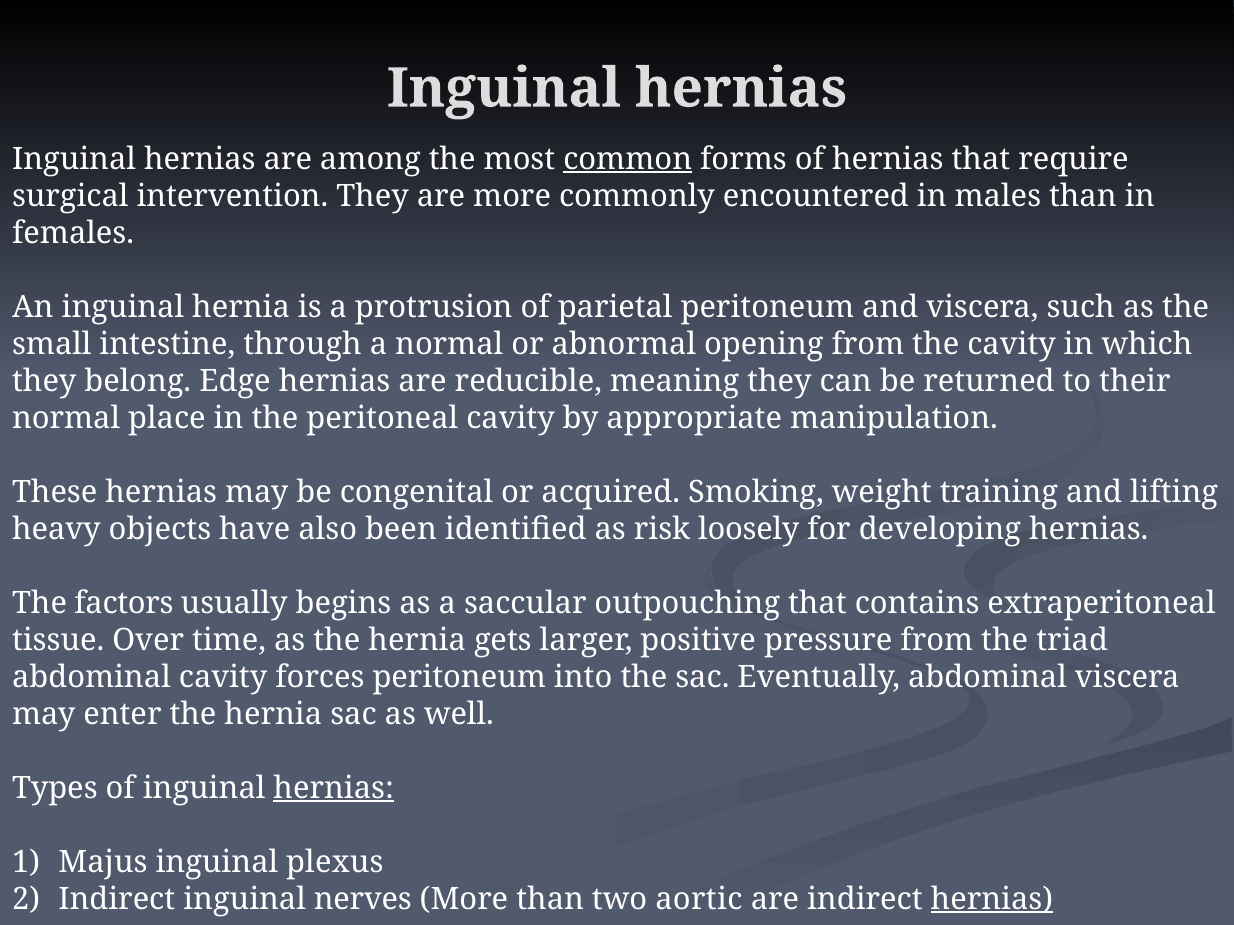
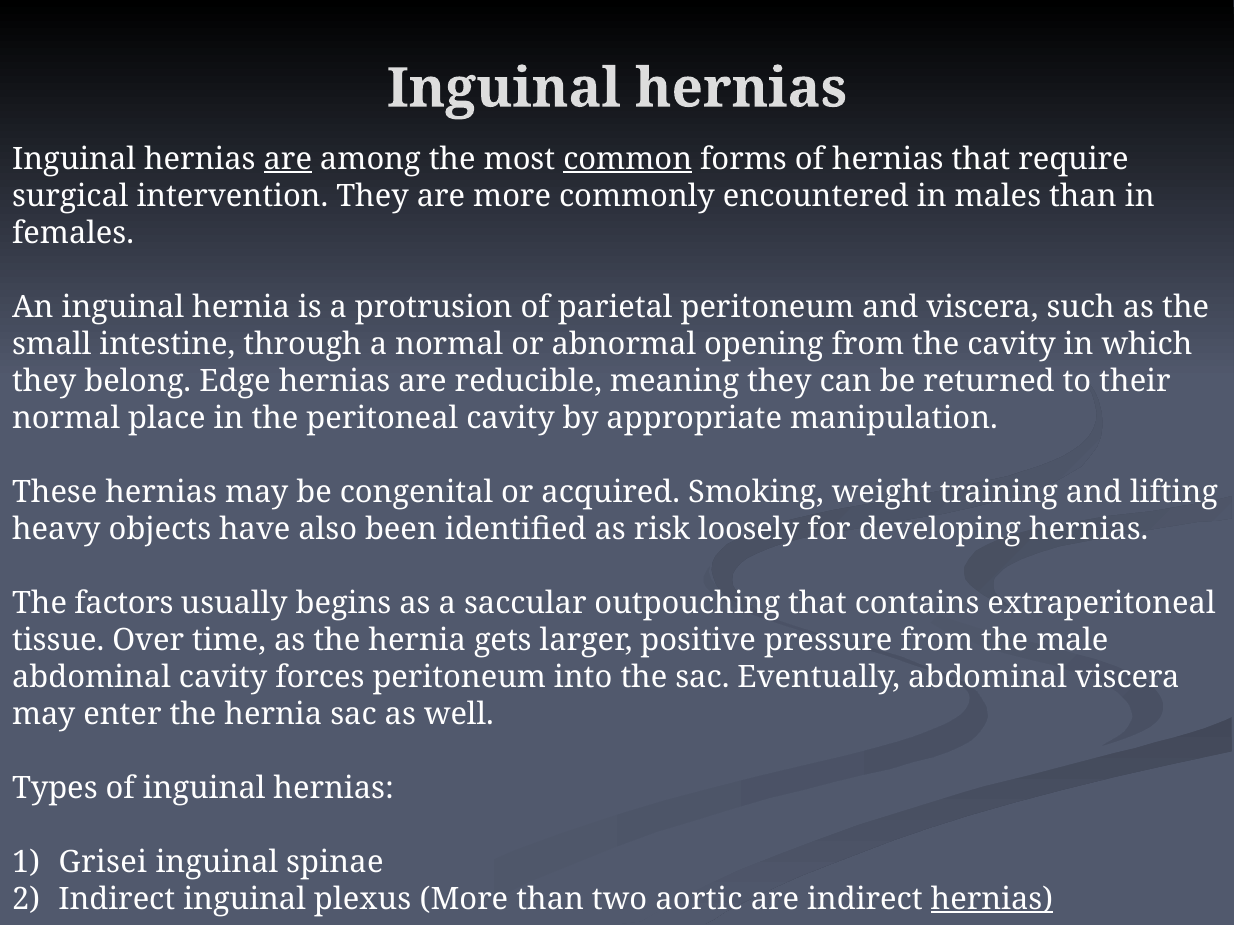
are underline: none -> present (288, 159)
triad: triad -> male (1072, 640)
hernias underline: present -> none (334, 788)
Majus: Majus -> Grisei (103, 862)
plexus: plexus -> spinae (335, 862)
nerves: nerves -> plexus (363, 899)
